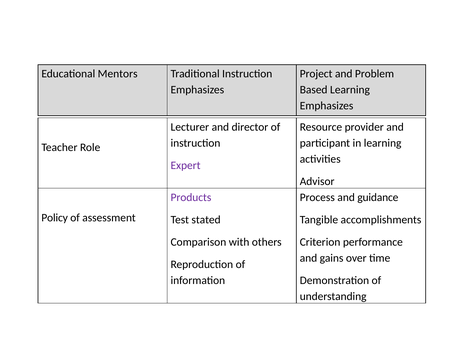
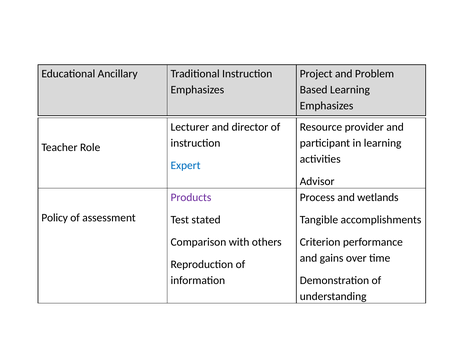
Mentors: Mentors -> Ancillary (118, 74)
Expert colour: purple -> blue (186, 165)
guidance: guidance -> wetlands (378, 197)
